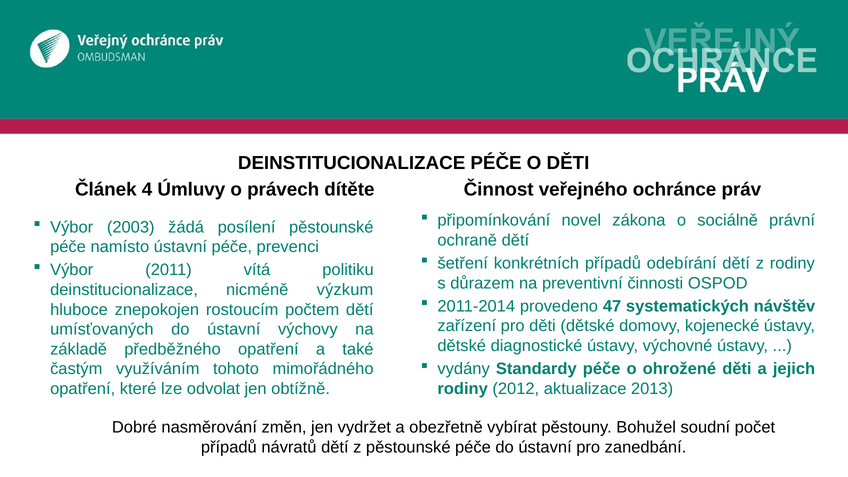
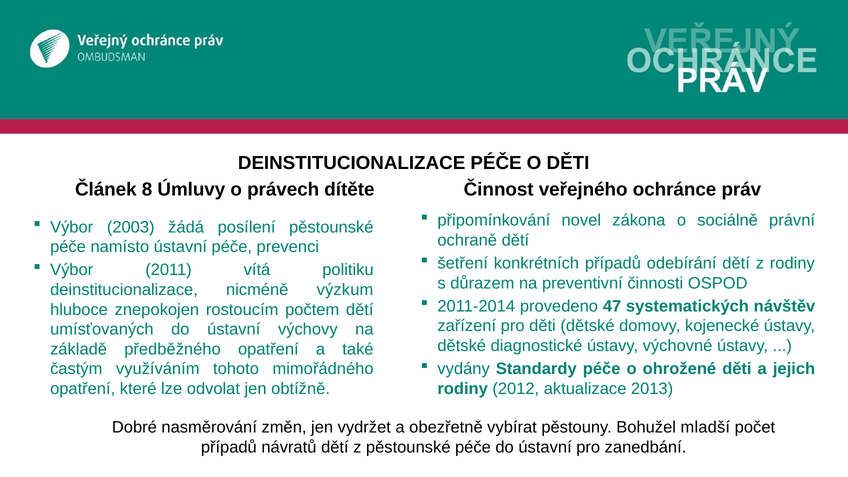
4: 4 -> 8 (147, 190)
soudní: soudní -> mladší (705, 427)
